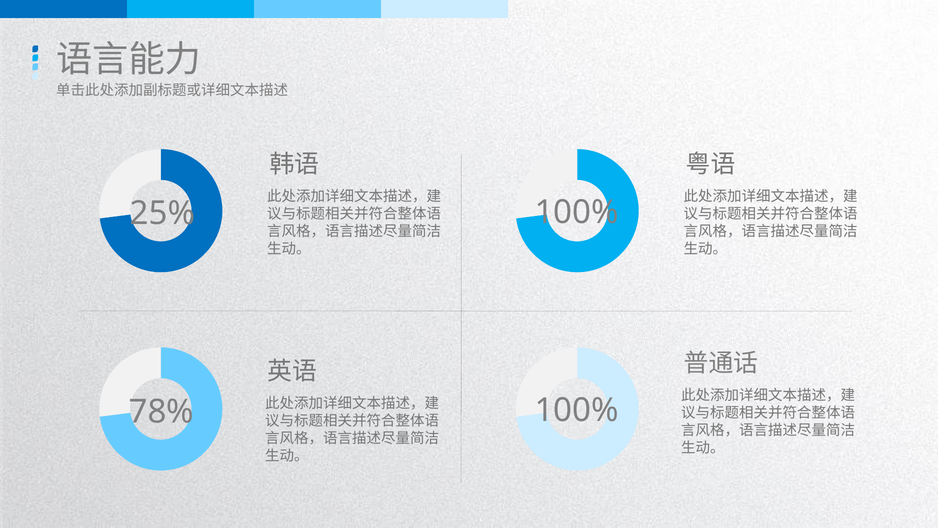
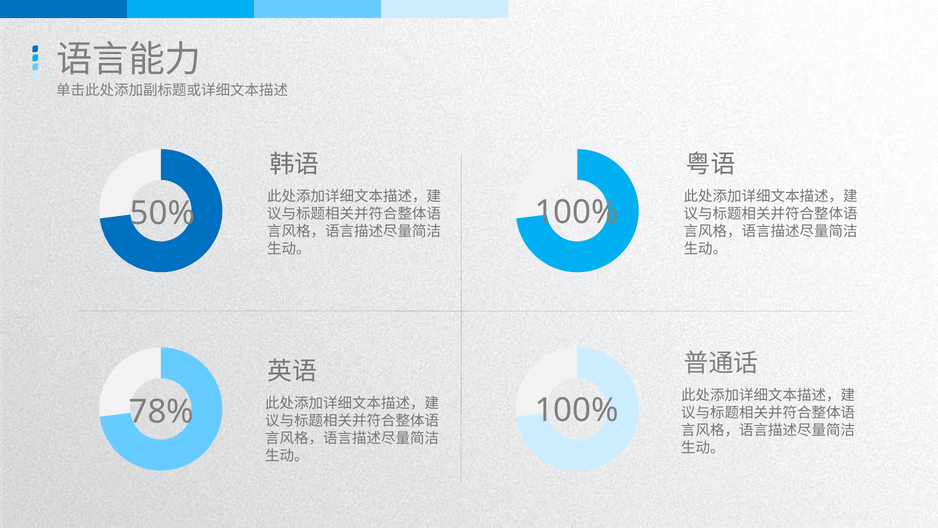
25%: 25% -> 50% (162, 213)
